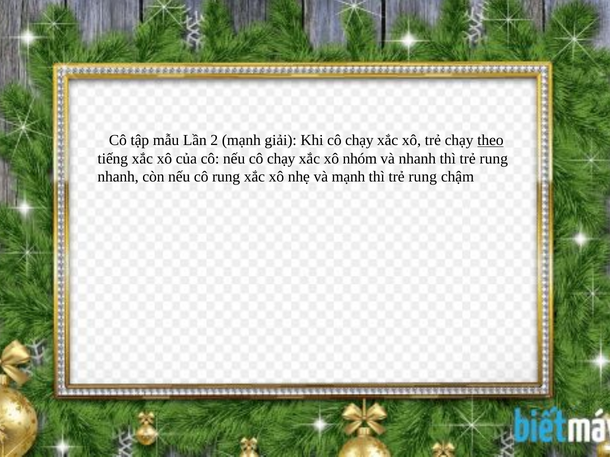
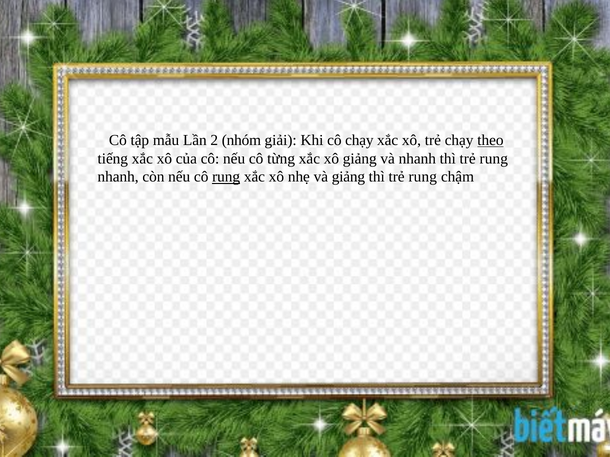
2 mạnh: mạnh -> nhóm (241, 140)
nếu cô chạy: chạy -> từng (281, 159)
xô nhóm: nhóm -> giảng (360, 159)
rung underline: none -> present (226, 177)
và mạnh: mạnh -> giảng (348, 177)
